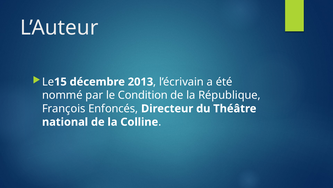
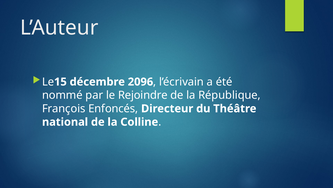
2013: 2013 -> 2096 (140, 82)
Condition: Condition -> Rejoindre (143, 95)
